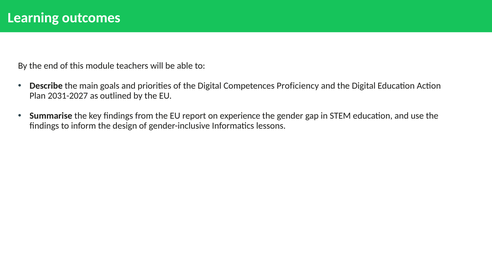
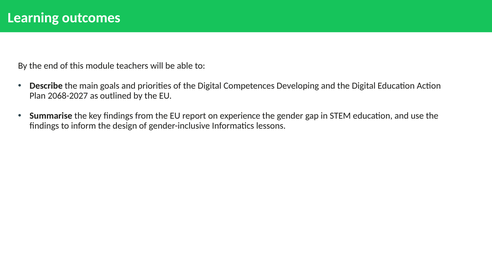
Proficiency: Proficiency -> Developing (298, 86)
2031-2027: 2031-2027 -> 2068-2027 (68, 96)
